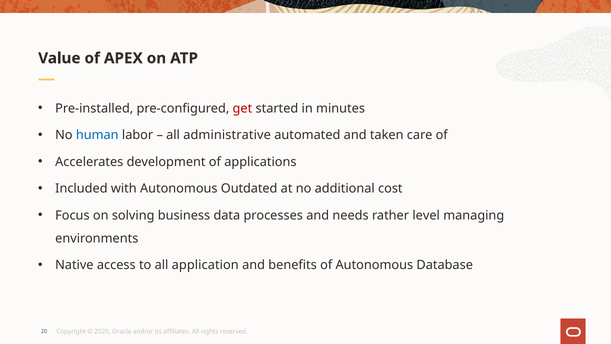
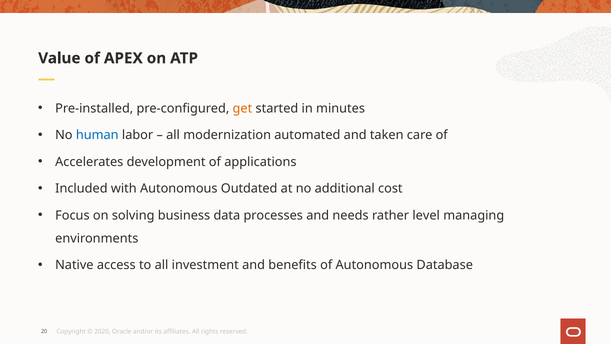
get colour: red -> orange (242, 108)
administrative: administrative -> modernization (227, 135)
application: application -> investment (205, 265)
